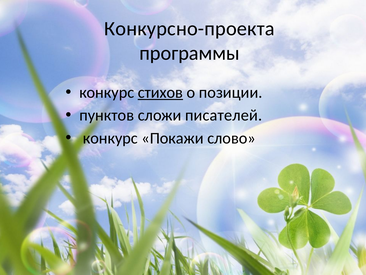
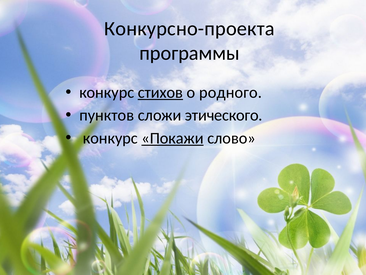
позиции: позиции -> родного (231, 92)
писателей: писателей -> этического (224, 115)
Покажи underline: none -> present (173, 138)
